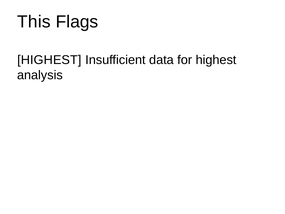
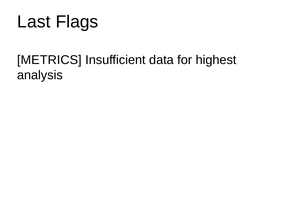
This: This -> Last (34, 22)
HIGHEST: HIGHEST -> METRICS (49, 60)
